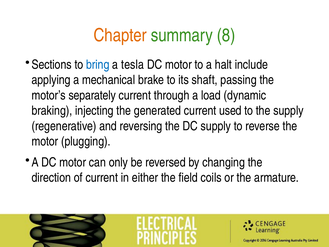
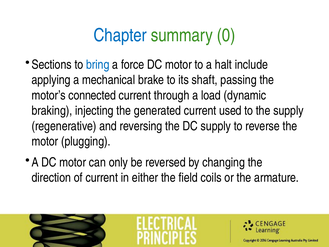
Chapter colour: orange -> blue (120, 35)
8: 8 -> 0 (226, 35)
tesla: tesla -> force (133, 65)
separately: separately -> connected (92, 95)
